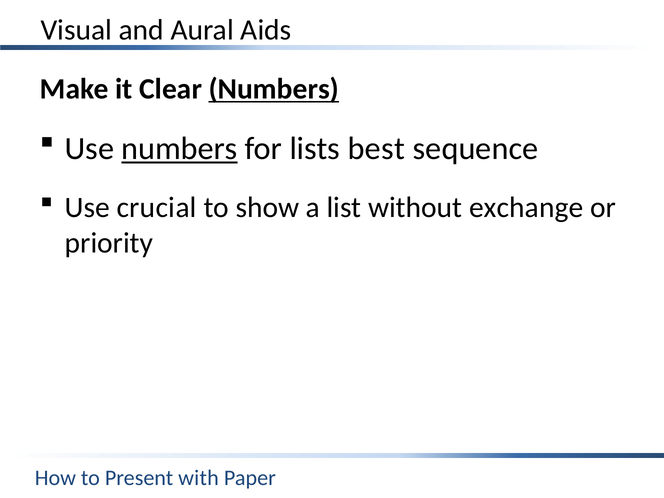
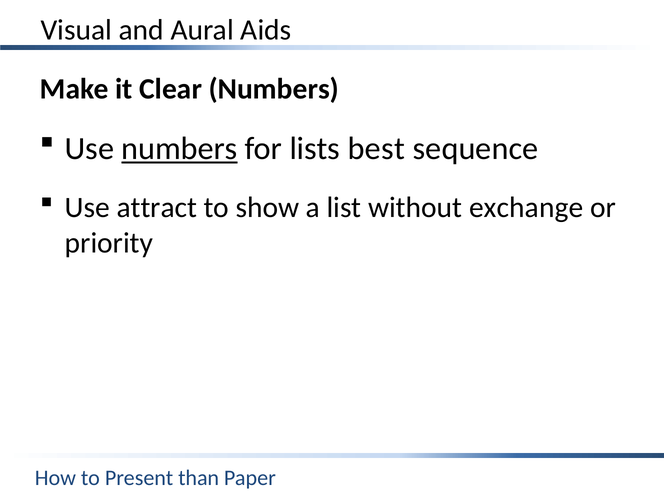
Numbers underline: present -> none (274, 89)
crucial: crucial -> attract (157, 208)
with: with -> than (199, 478)
